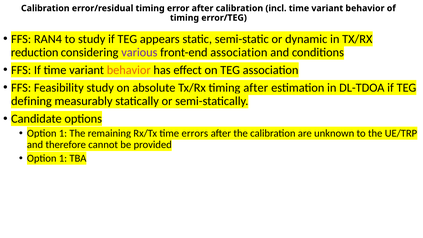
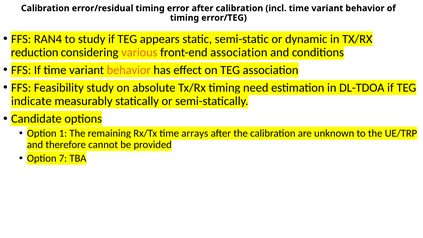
various colour: purple -> orange (139, 52)
after: after -> need (256, 88)
defining: defining -> indicate (31, 101)
errors: errors -> arrays (195, 133)
1: 1 -> 7 (63, 158)
